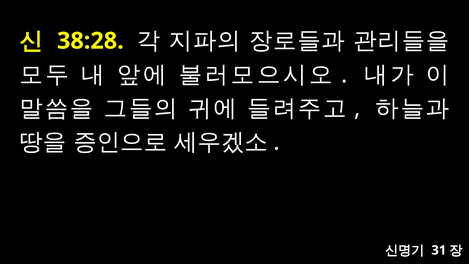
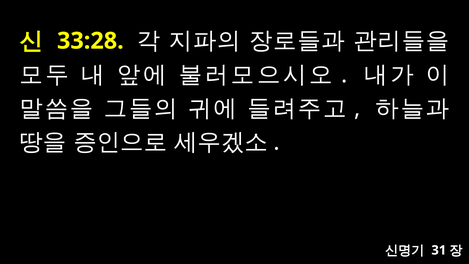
38:28: 38:28 -> 33:28 (90, 41)
